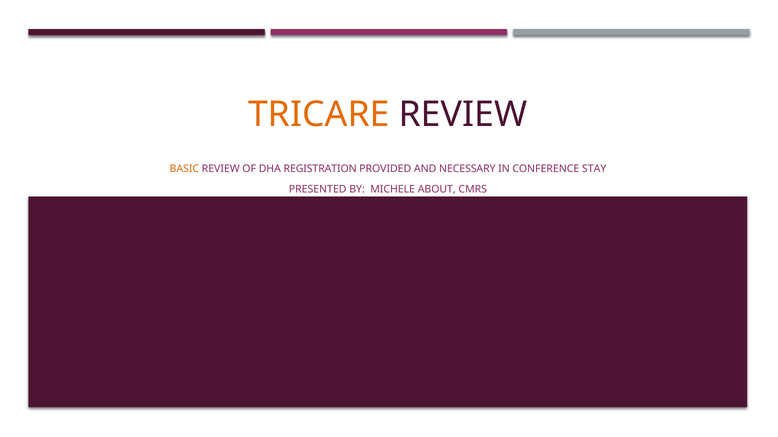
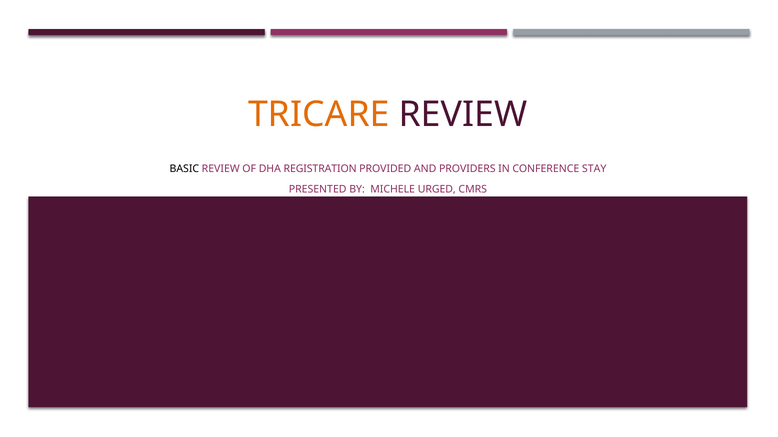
BASIC colour: orange -> black (184, 169)
NECESSARY: NECESSARY -> PROVIDERS (467, 169)
ABOUT: ABOUT -> URGED (437, 189)
